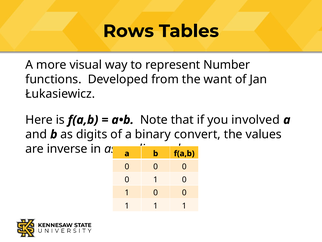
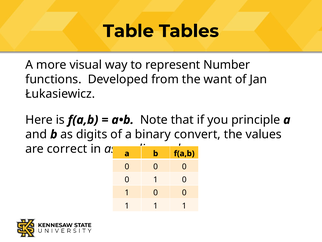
Rows: Rows -> Table (128, 31)
involved: involved -> principle (256, 120)
inverse: inverse -> correct (67, 149)
